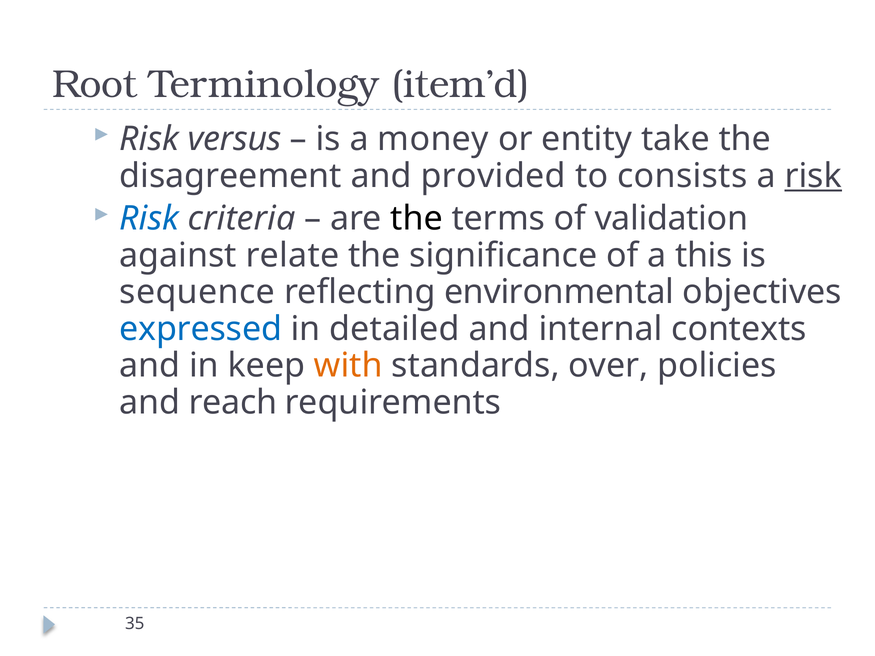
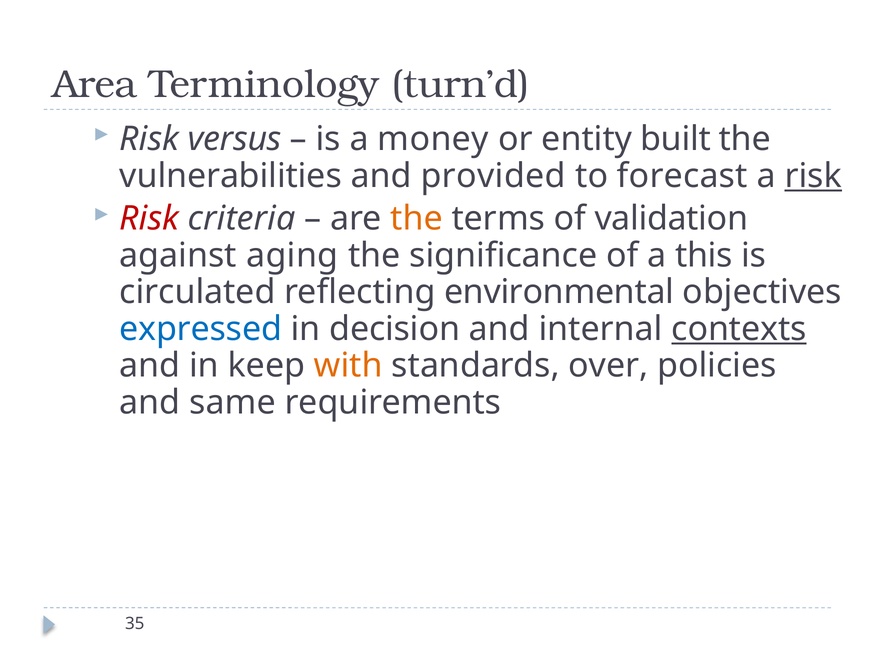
Root: Root -> Area (95, 84)
item’d: item’d -> turn’d (461, 84)
take: take -> built (676, 139)
disagreement: disagreement -> vulnerabilities (231, 176)
consists: consists -> forecast (682, 176)
Risk colour: blue -> red (149, 219)
the colour: black -> orange (417, 219)
relate: relate -> aging (292, 256)
sequence: sequence -> circulated (197, 292)
detailed: detailed -> decision (395, 329)
contexts underline: none -> present (739, 329)
reach: reach -> same (233, 403)
